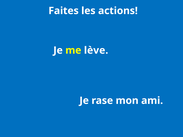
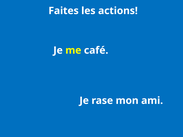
lève: lève -> café (96, 50)
